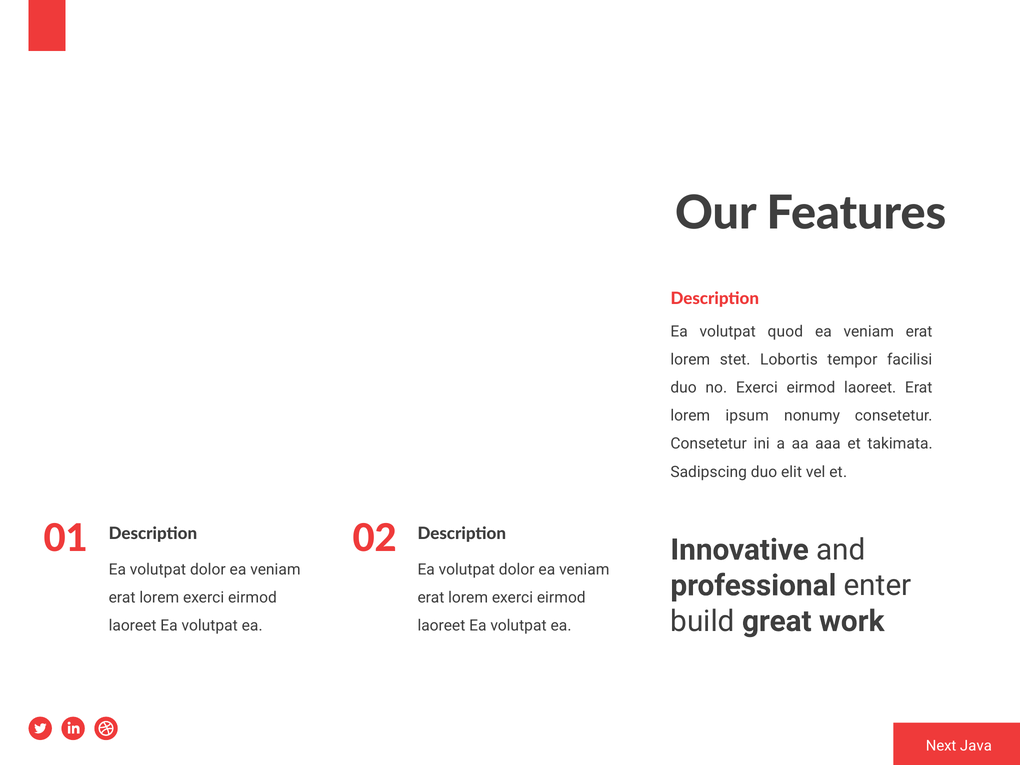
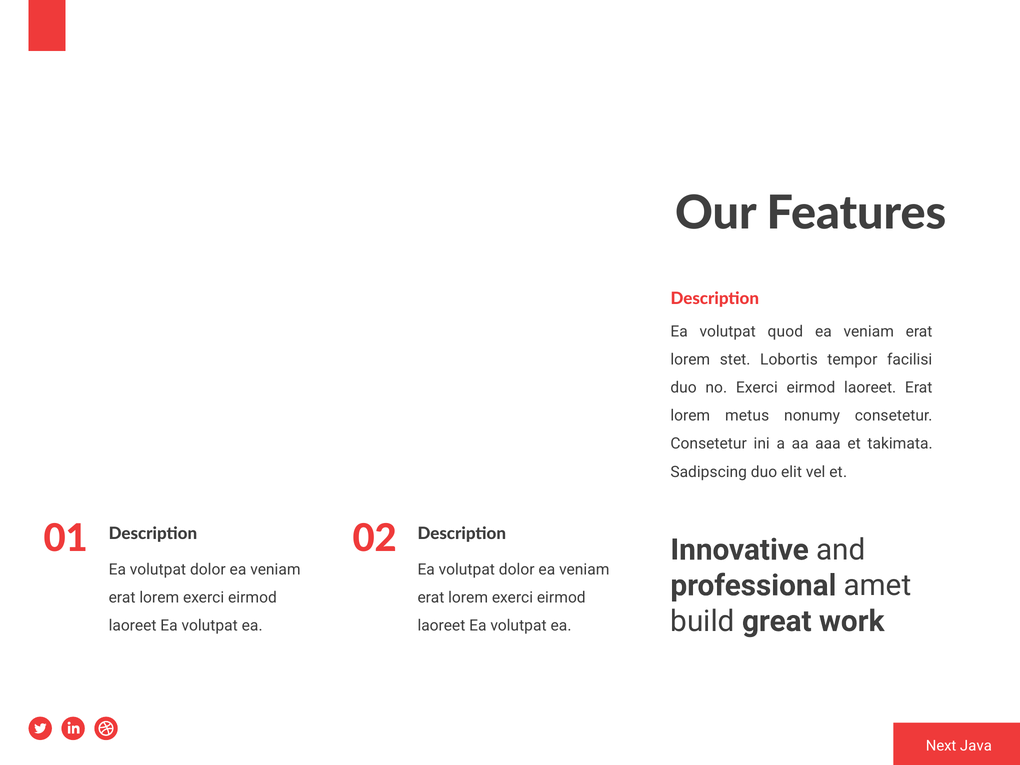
ipsum: ipsum -> metus (747, 416)
enter: enter -> amet (878, 586)
